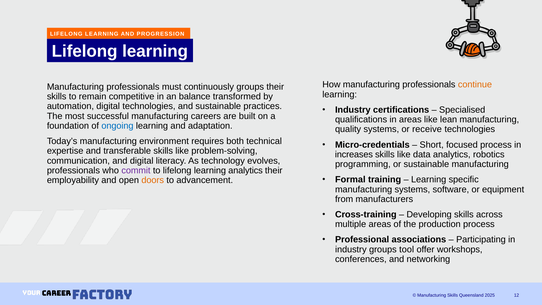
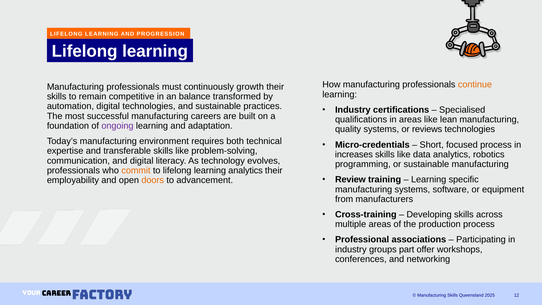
continuously groups: groups -> growth (250, 87)
ongoing colour: blue -> purple (117, 126)
receive: receive -> reviews (427, 129)
commit colour: purple -> orange (136, 170)
Formal: Formal -> Review (350, 180)
tool: tool -> part (407, 249)
